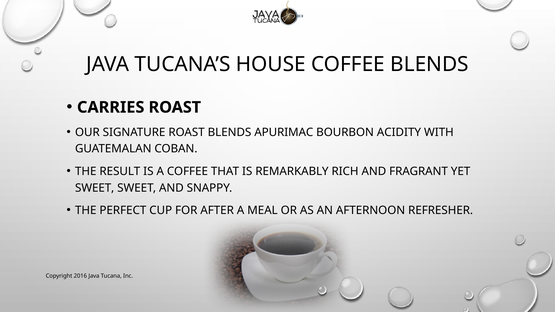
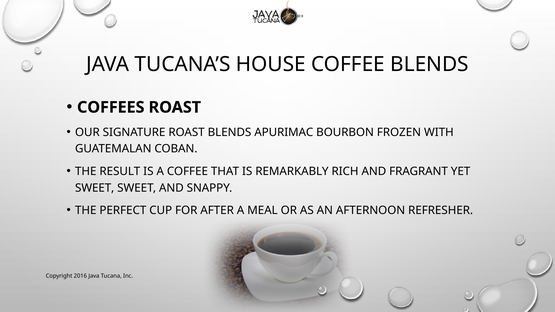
CARRIES: CARRIES -> COFFEES (111, 107)
ACIDITY: ACIDITY -> FROZEN (399, 132)
